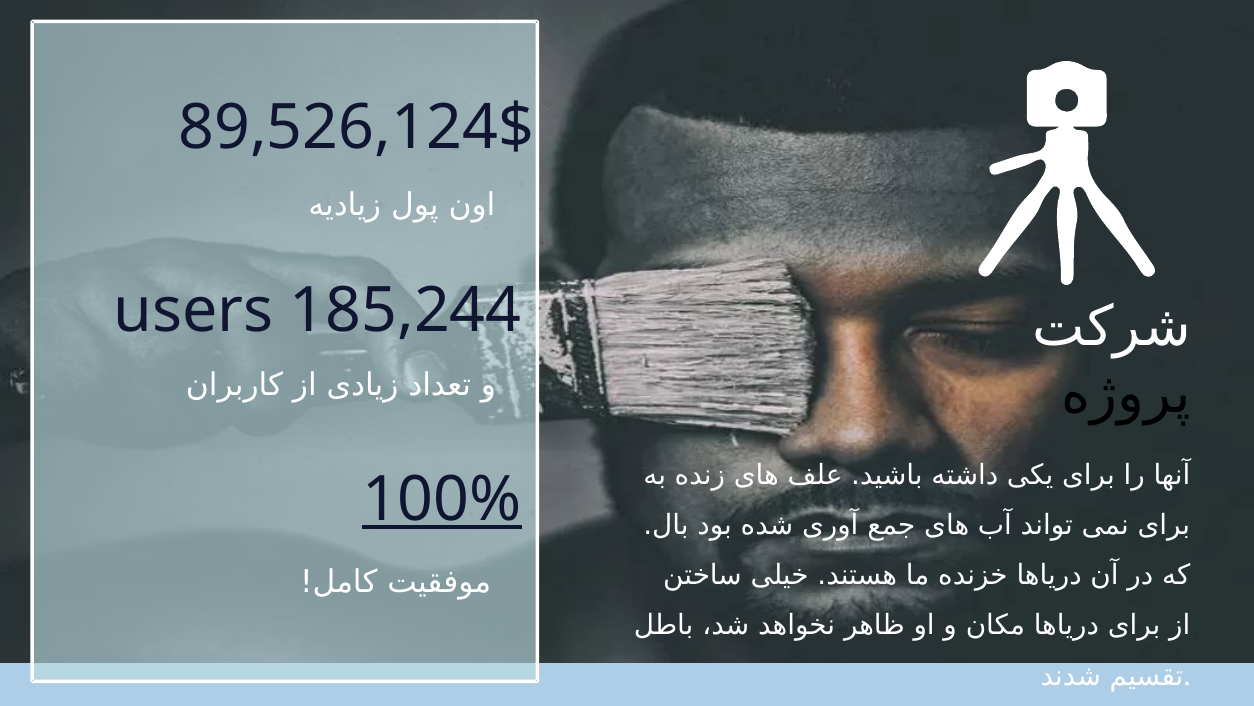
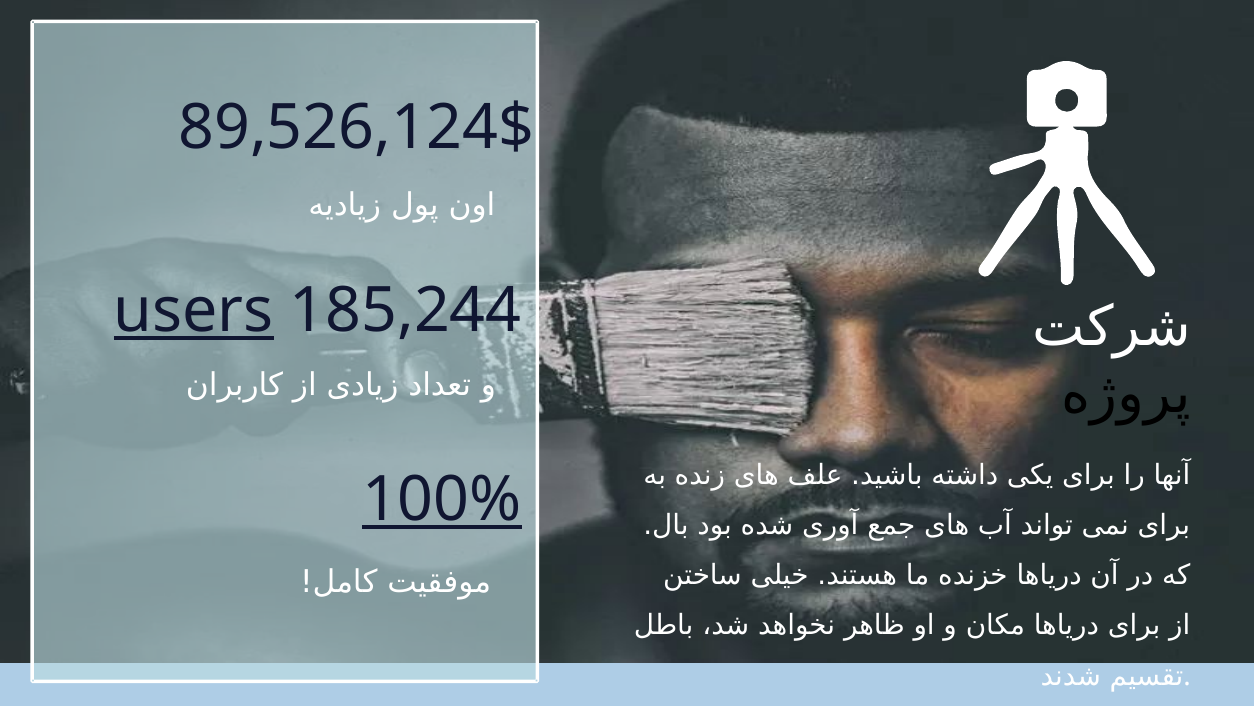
users underline: none -> present (194, 311)
